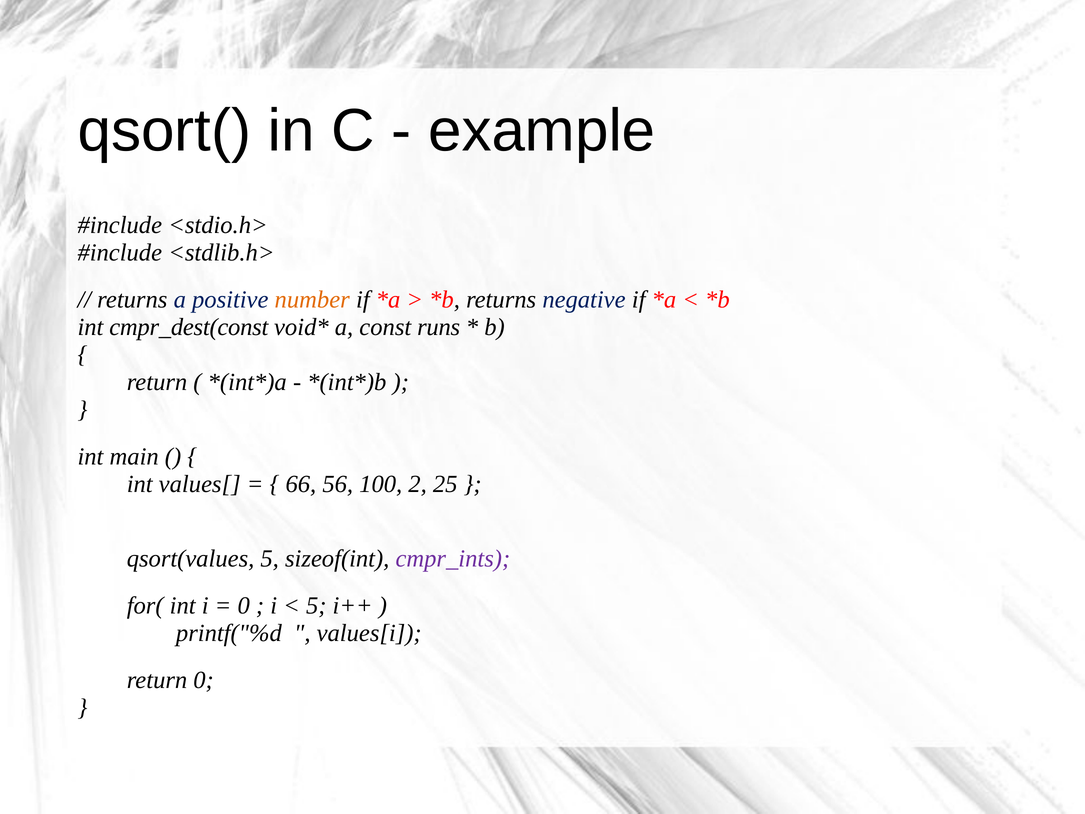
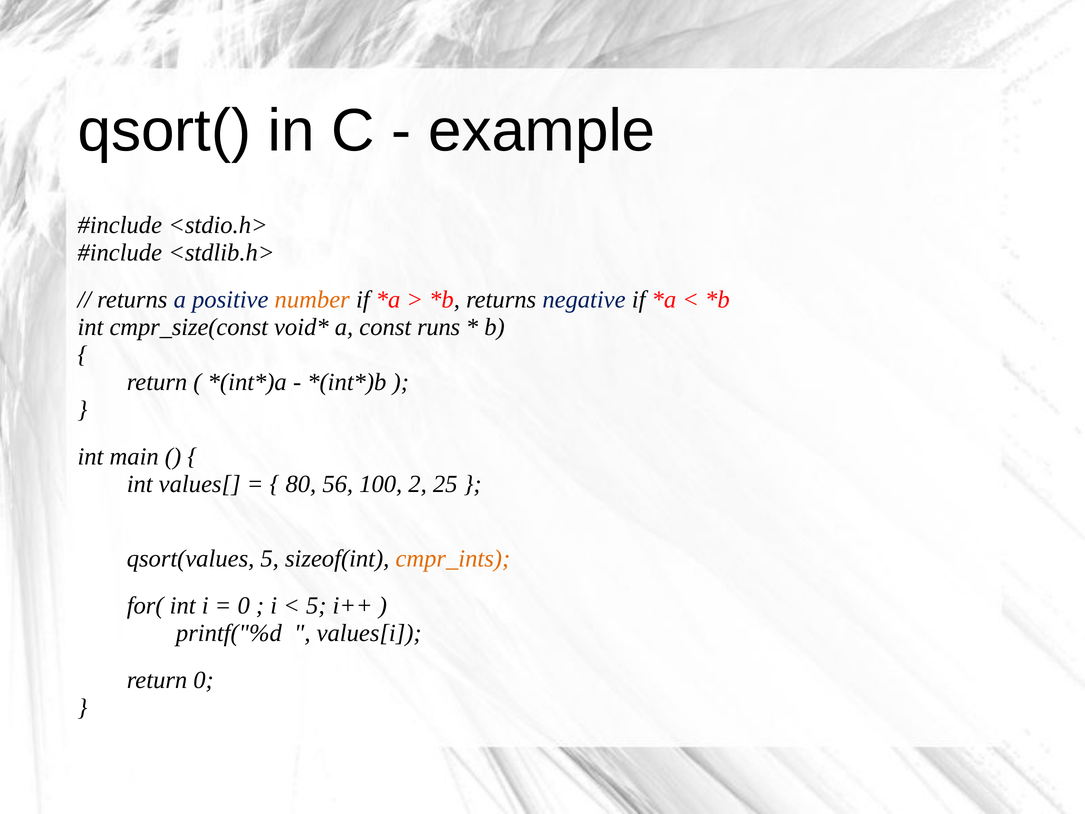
cmpr_dest(const: cmpr_dest(const -> cmpr_size(const (189, 327)
66: 66 -> 80 (301, 484)
cmpr_ints colour: purple -> orange (453, 558)
